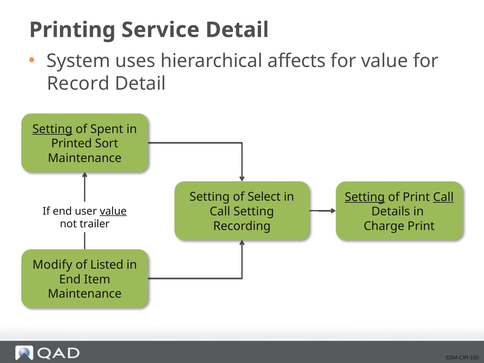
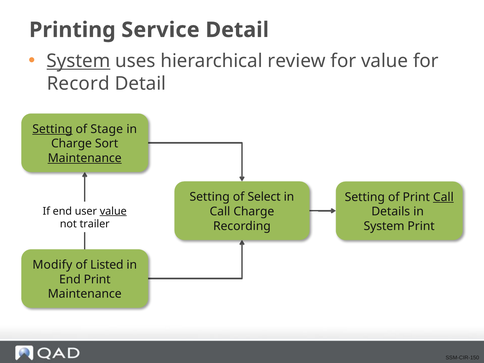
System underline: none -> present (79, 61)
affects: affects -> review (297, 61)
Spent: Spent -> Stage (107, 129)
Printed: Printed -> Charge (71, 144)
Maintenance underline: none -> present (85, 158)
Setting underline: present -> none (365, 197)
Call Setting: Setting -> Charge (254, 212)
Charge: Charge -> System (384, 226)
End Item: Item -> Print (97, 279)
